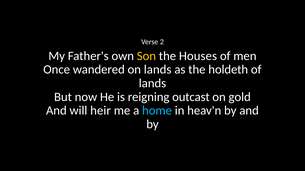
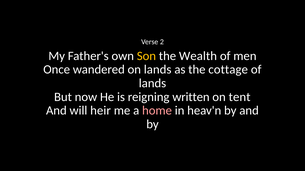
Houses: Houses -> Wealth (198, 56)
holdeth: holdeth -> cottage (228, 70)
outcast: outcast -> written (191, 97)
gold: gold -> tent (240, 97)
home colour: light blue -> pink (157, 111)
